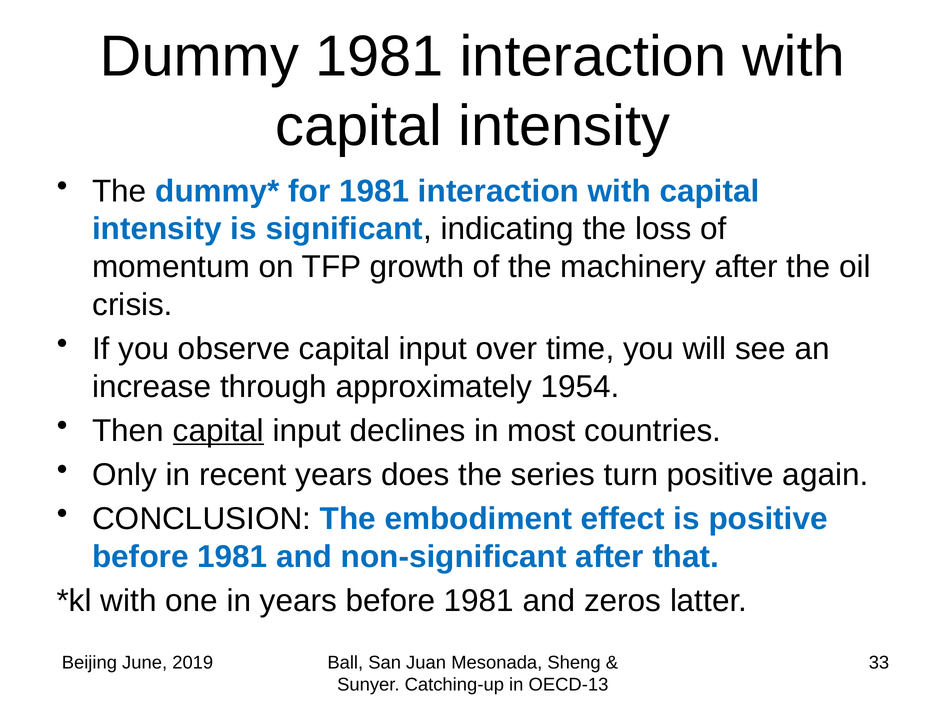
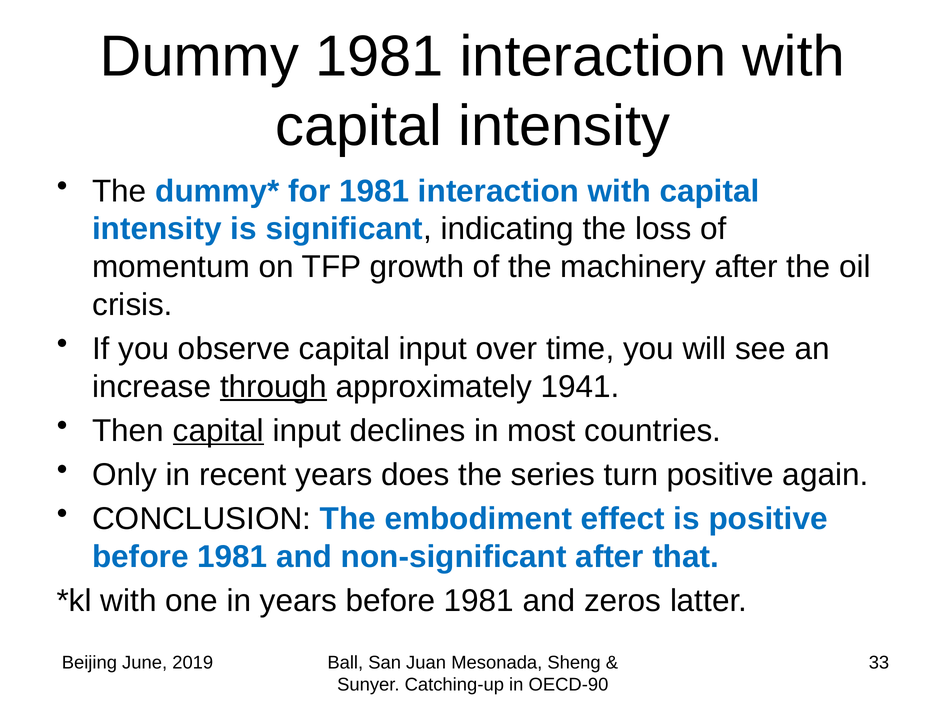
through underline: none -> present (274, 387)
1954: 1954 -> 1941 (580, 387)
OECD-13: OECD-13 -> OECD-90 (569, 685)
